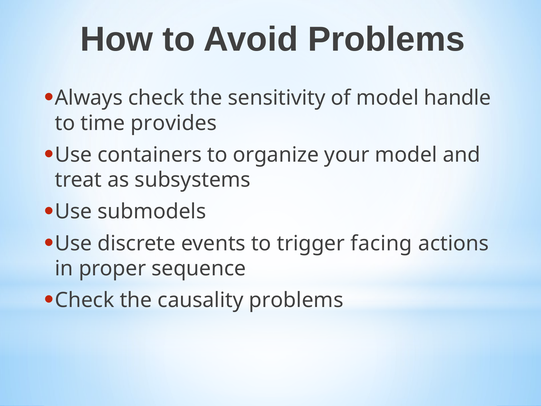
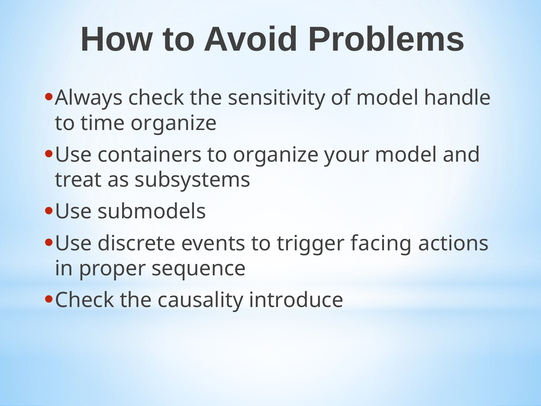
time provides: provides -> organize (174, 123)
causality problems: problems -> introduce (296, 300)
